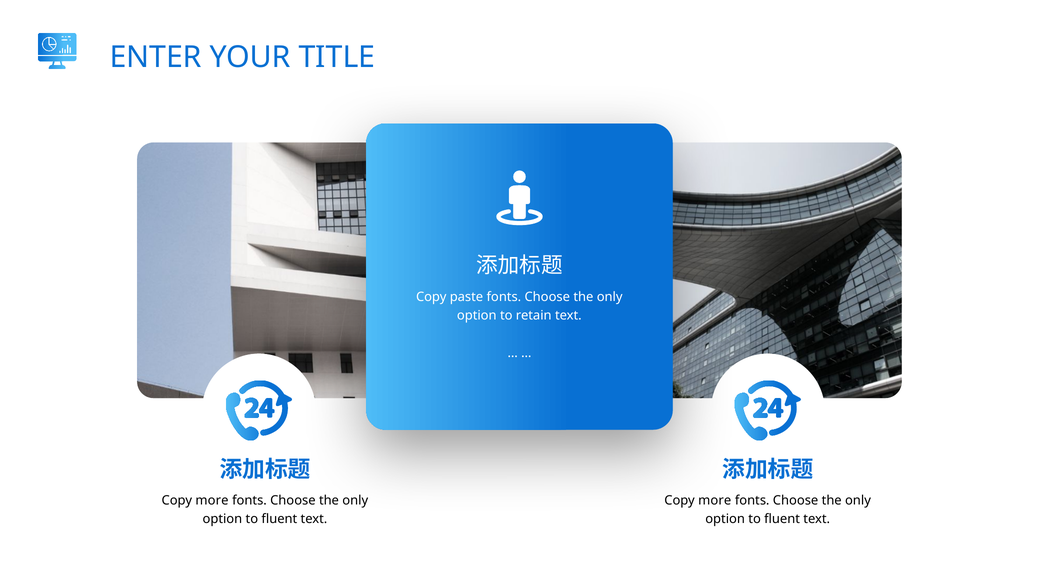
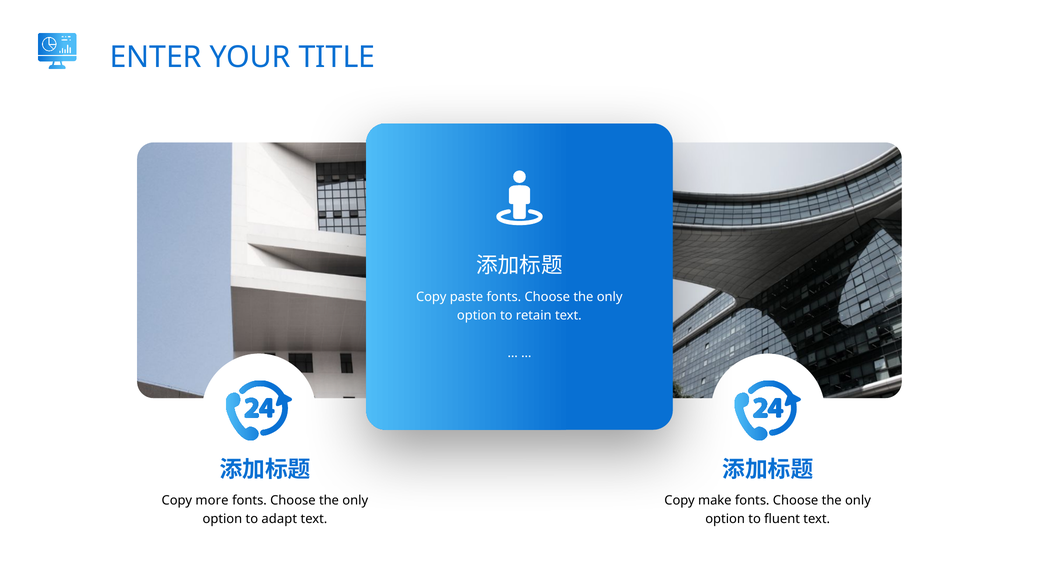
more: more -> make (715, 501)
fluent: fluent -> adapt (279, 519)
